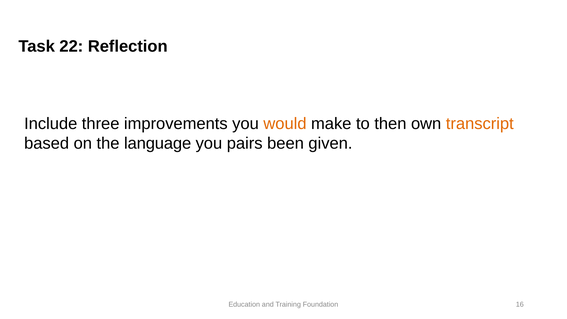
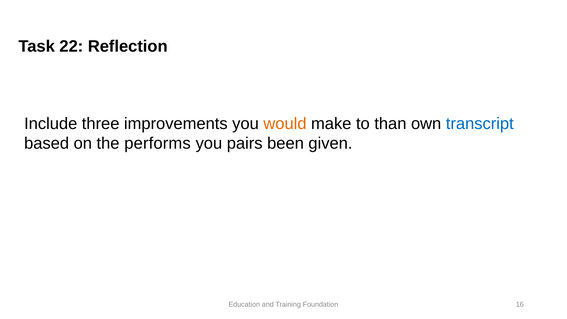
then: then -> than (390, 124)
transcript colour: orange -> blue (480, 124)
language: language -> performs (157, 143)
